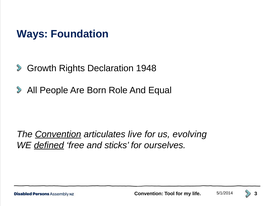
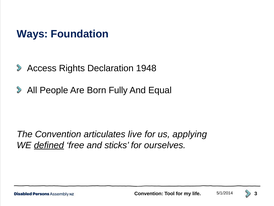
Growth: Growth -> Access (42, 68)
Role: Role -> Fully (118, 90)
Convention underline: present -> none (58, 134)
evolving: evolving -> applying (190, 134)
